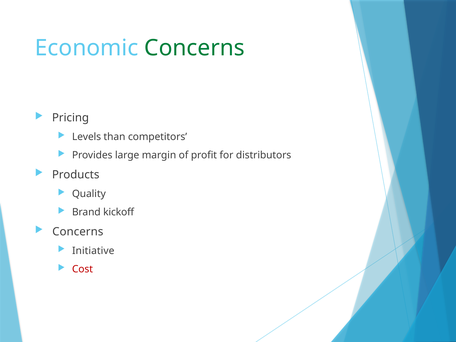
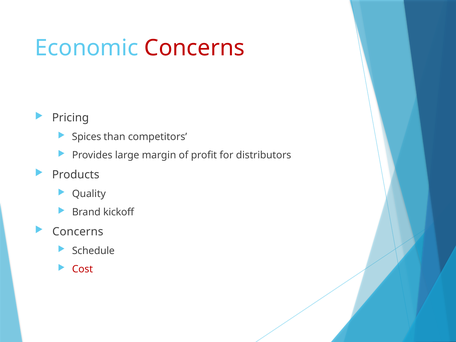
Concerns colour: green -> red (195, 48)
Levels: Levels -> Spices (87, 137)
Initiative: Initiative -> Schedule (93, 251)
